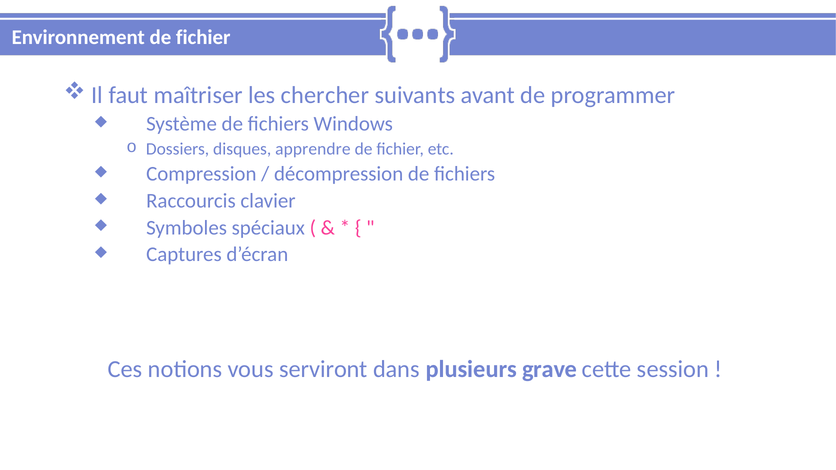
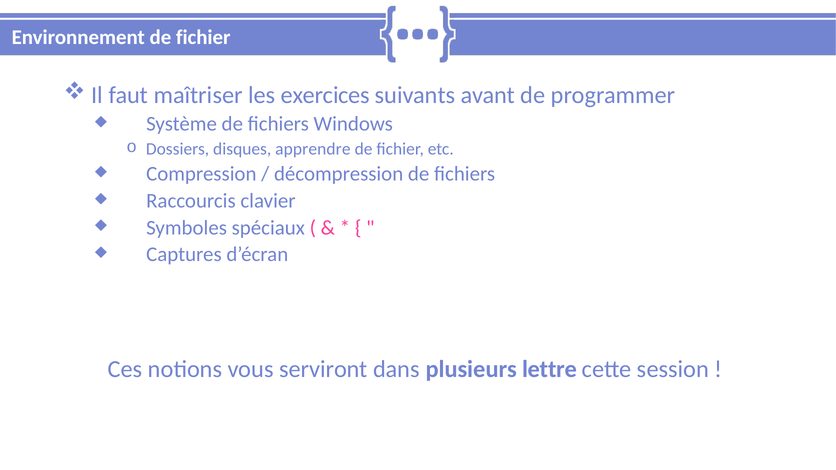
chercher: chercher -> exercices (325, 95)
grave: grave -> lettre (550, 369)
